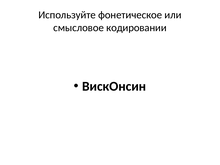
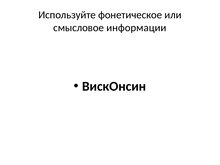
кодировании: кодировании -> информации (136, 28)
